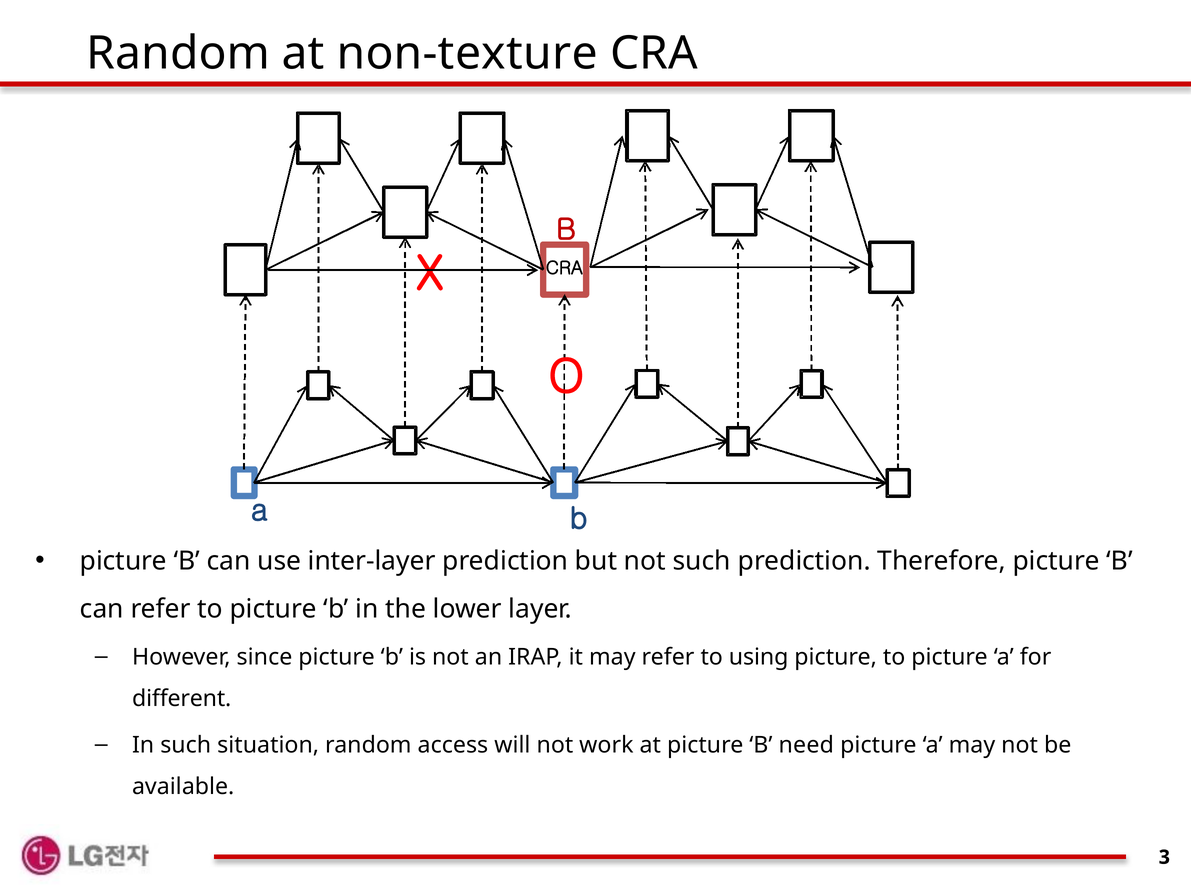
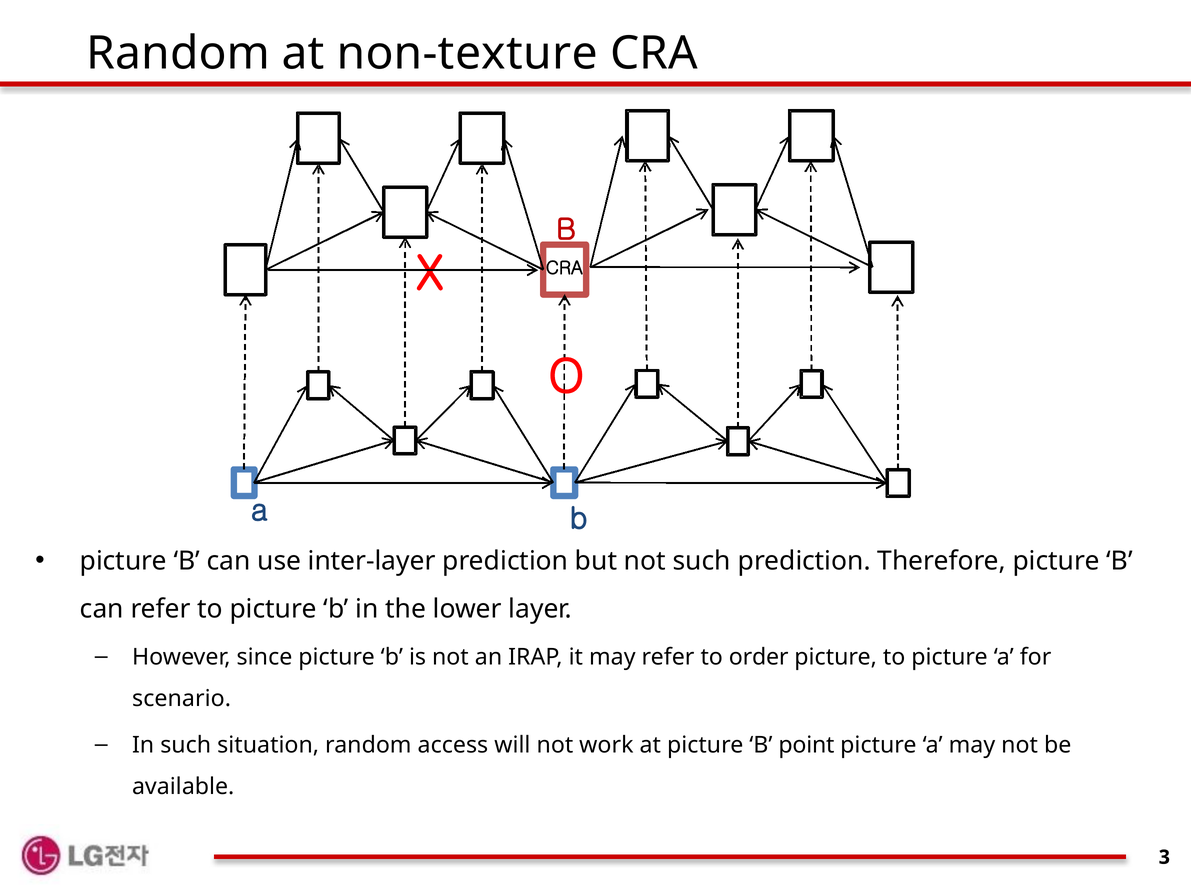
using: using -> order (759, 656)
different: different -> scenario (182, 698)
need: need -> point (806, 744)
